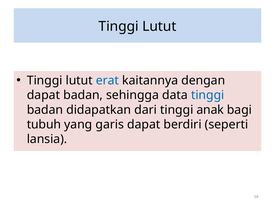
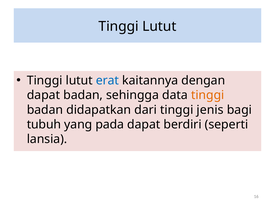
tinggi colour: blue -> orange (208, 95)
anak: anak -> jenis (210, 110)
garis: garis -> pada (110, 125)
